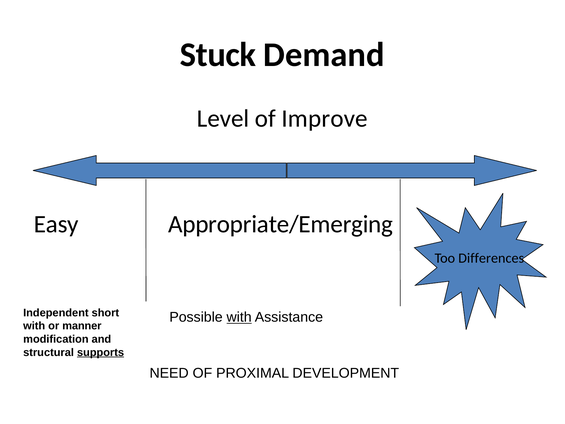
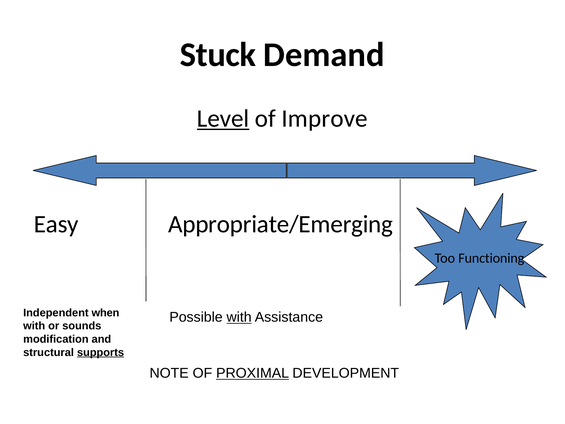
Level underline: none -> present (223, 119)
Differences: Differences -> Functioning (491, 258)
short: short -> when (105, 313)
manner: manner -> sounds (82, 326)
NEED: NEED -> NOTE (169, 373)
PROXIMAL underline: none -> present (253, 373)
